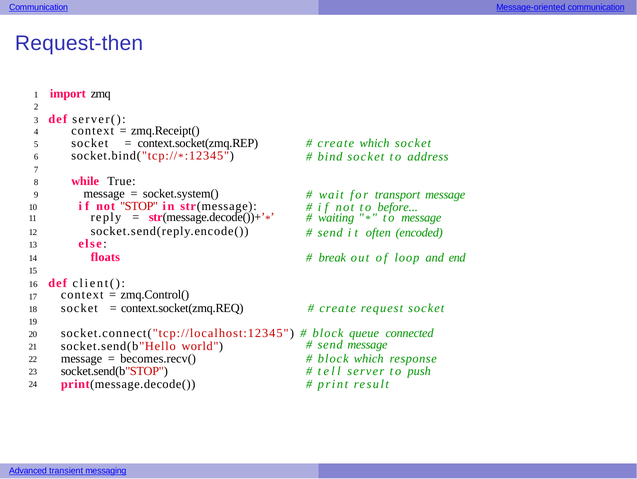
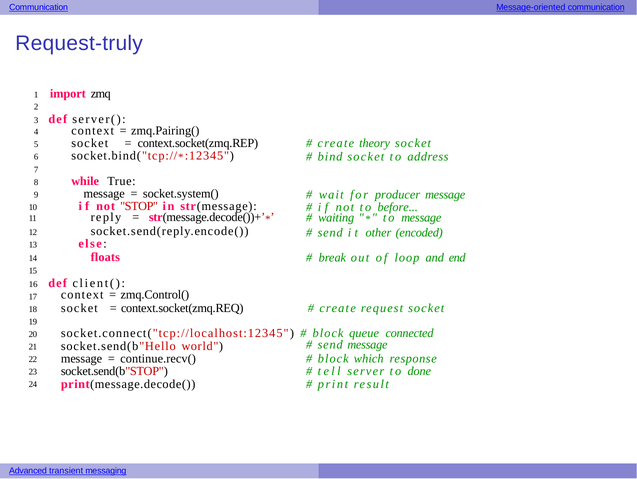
Request-then: Request-then -> Request-truly (79, 43)
zmq.Receipt(: zmq.Receipt( -> zmq.Pairing( (165, 130)
create which: which -> theory (375, 143)
transport: transport -> producer (398, 194)
often: often -> other (378, 232)
becomes.recv(: becomes.recv( -> continue.recv( (158, 358)
push: push -> done (419, 371)
